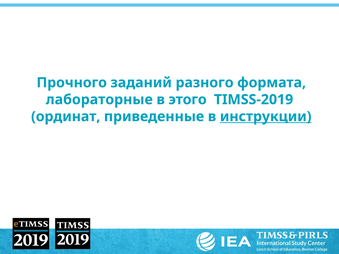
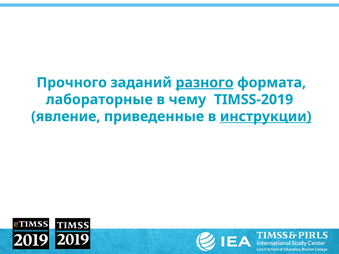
разного underline: none -> present (205, 83)
этого: этого -> чему (187, 100)
ординат: ординат -> явление (66, 117)
